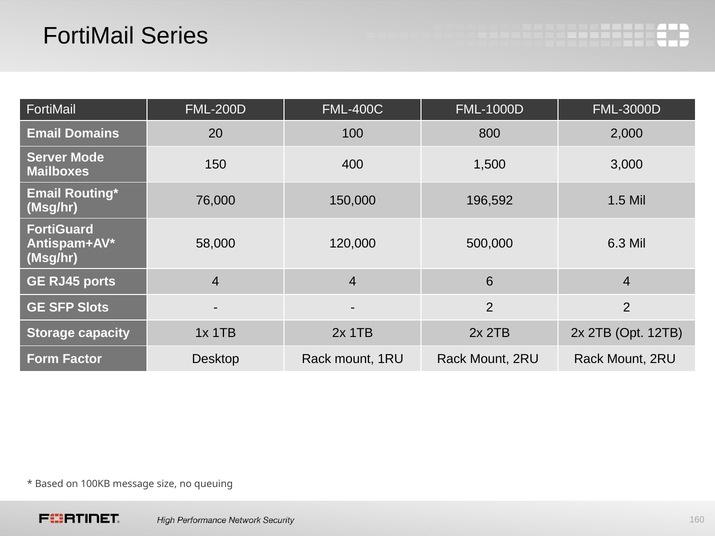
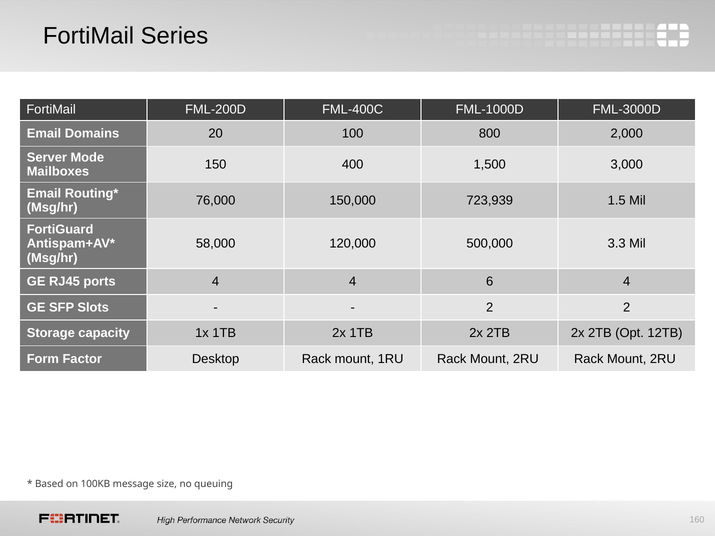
196,592: 196,592 -> 723,939 (490, 201)
6.3: 6.3 -> 3.3 (617, 244)
